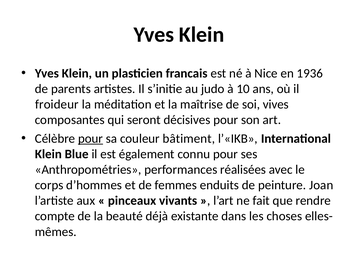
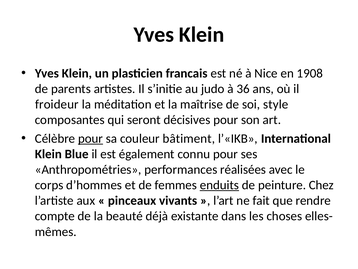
1936: 1936 -> 1908 (310, 73)
10: 10 -> 36 (243, 89)
vives: vives -> style (276, 104)
enduits underline: none -> present (219, 185)
Joan: Joan -> Chez (321, 185)
